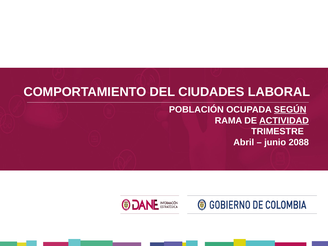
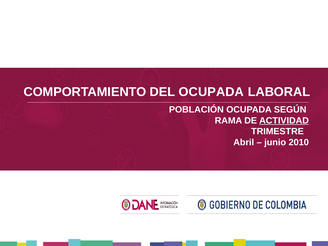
DEL CIUDADES: CIUDADES -> OCUPADA (211, 92)
SEGÚN underline: present -> none (290, 110)
2088: 2088 -> 2010 (299, 142)
